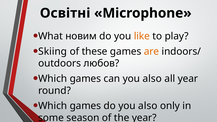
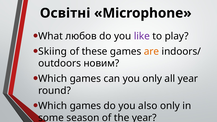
новим: новим -> любов (81, 36)
like colour: orange -> purple (142, 36)
любов: любов -> новим (101, 63)
can you also: also -> only (152, 79)
